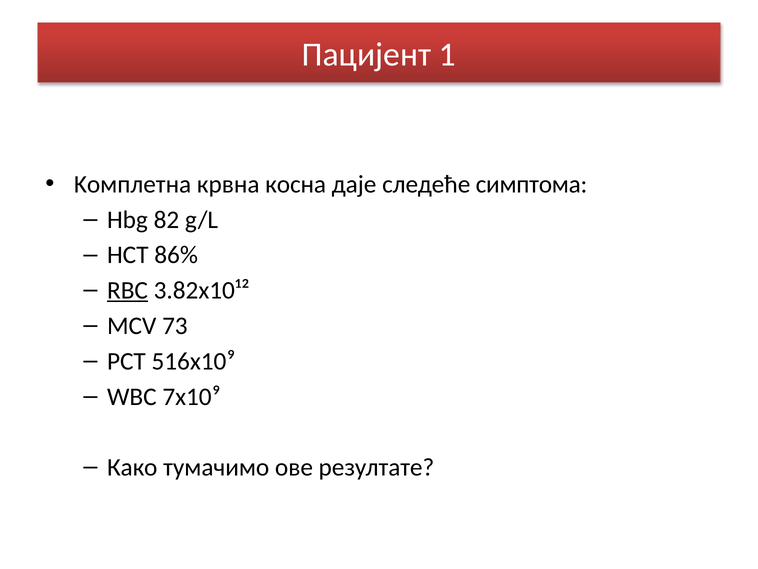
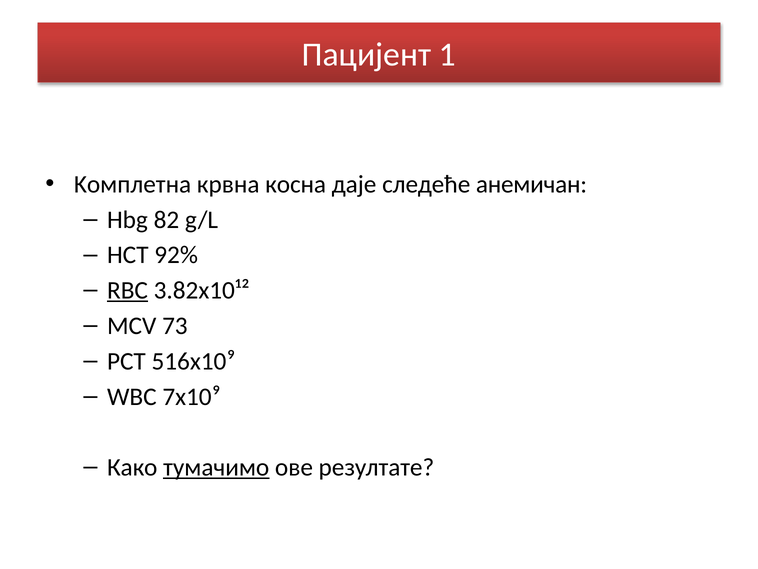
симптома: симптома -> анемичан (531, 184)
86%: 86% -> 92% (176, 255)
тумачимо underline: none -> present (216, 467)
